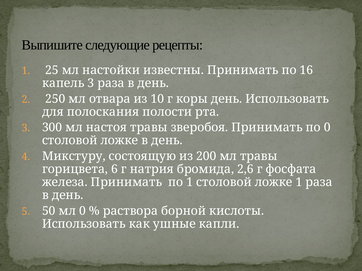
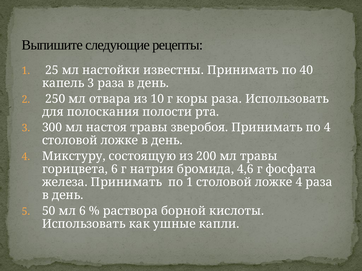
16: 16 -> 40 (306, 70)
коры день: день -> раза (226, 99)
по 0: 0 -> 4 (327, 128)
2,6: 2,6 -> 4,6 (245, 170)
ложке 1: 1 -> 4 (299, 183)
мл 0: 0 -> 6 (82, 211)
